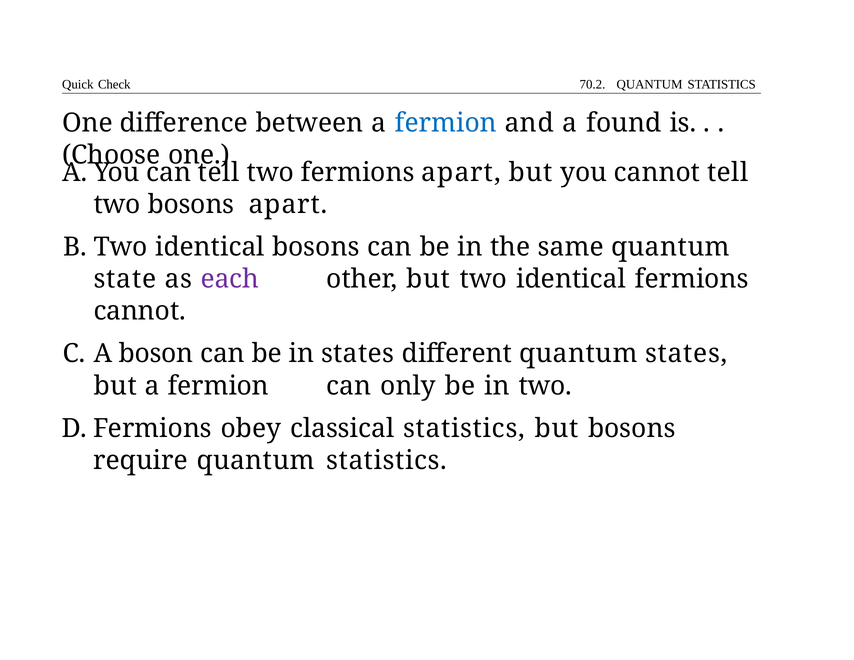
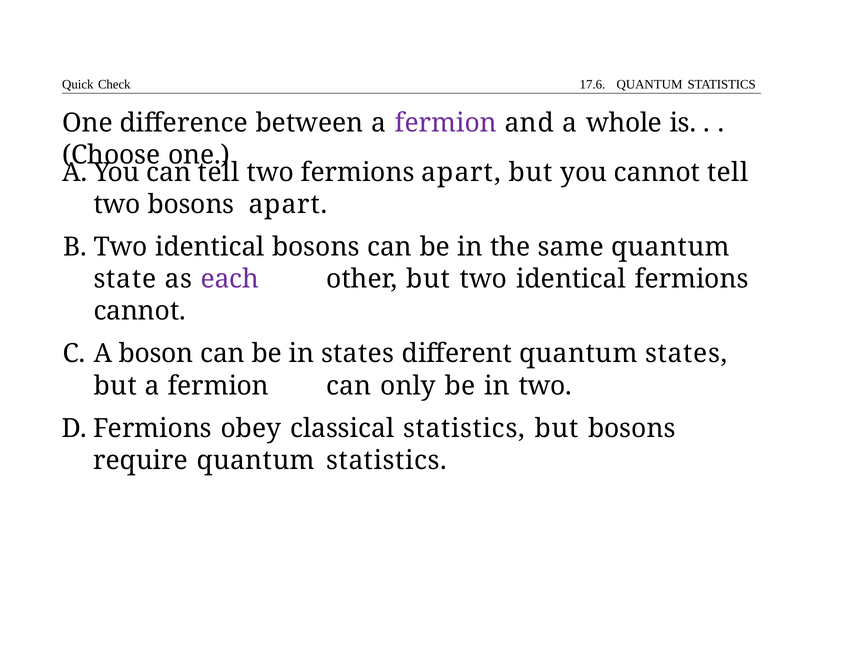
70.2: 70.2 -> 17.6 (592, 84)
fermion colour: blue -> purple (446, 123)
found: found -> whole (624, 123)
